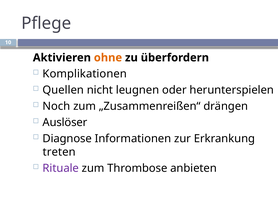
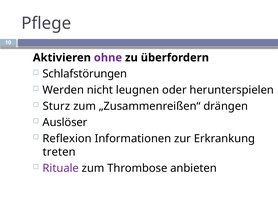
ohne colour: orange -> purple (108, 58)
Komplikationen: Komplikationen -> Schlafstörungen (85, 74)
Quellen: Quellen -> Werden (63, 90)
Noch: Noch -> Sturz (56, 106)
Diagnose: Diagnose -> Reflexion (67, 138)
